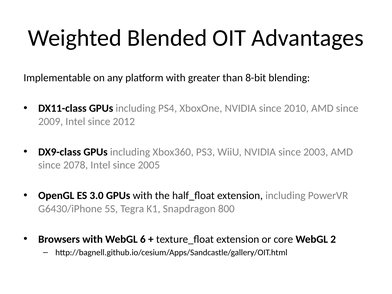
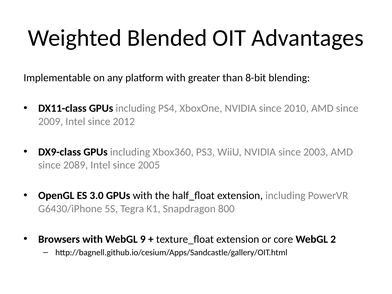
2078: 2078 -> 2089 (76, 165)
6: 6 -> 9 (143, 239)
